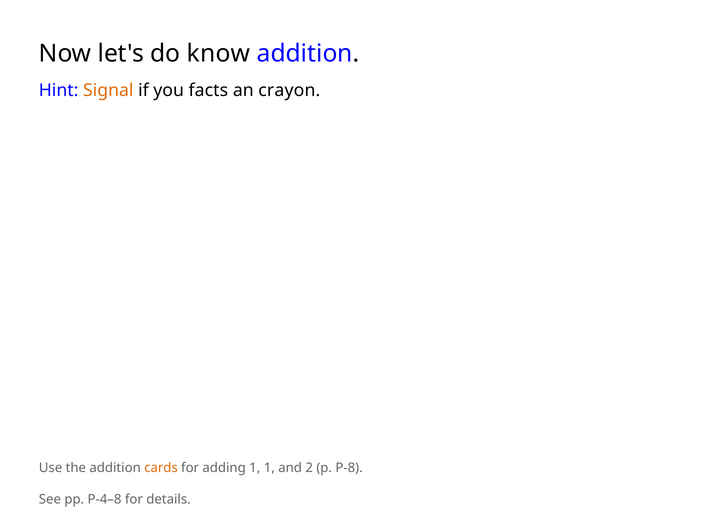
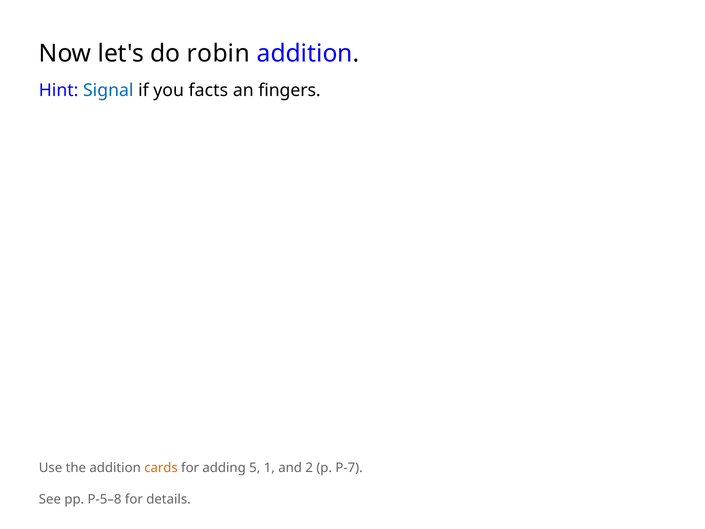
know: know -> robin (218, 54)
Signal colour: orange -> blue (108, 90)
crayon: crayon -> fingers (289, 90)
adding 1: 1 -> 5 (255, 468)
P-8: P-8 -> P-7 (349, 468)
P-4–8: P-4–8 -> P-5–8 (105, 499)
